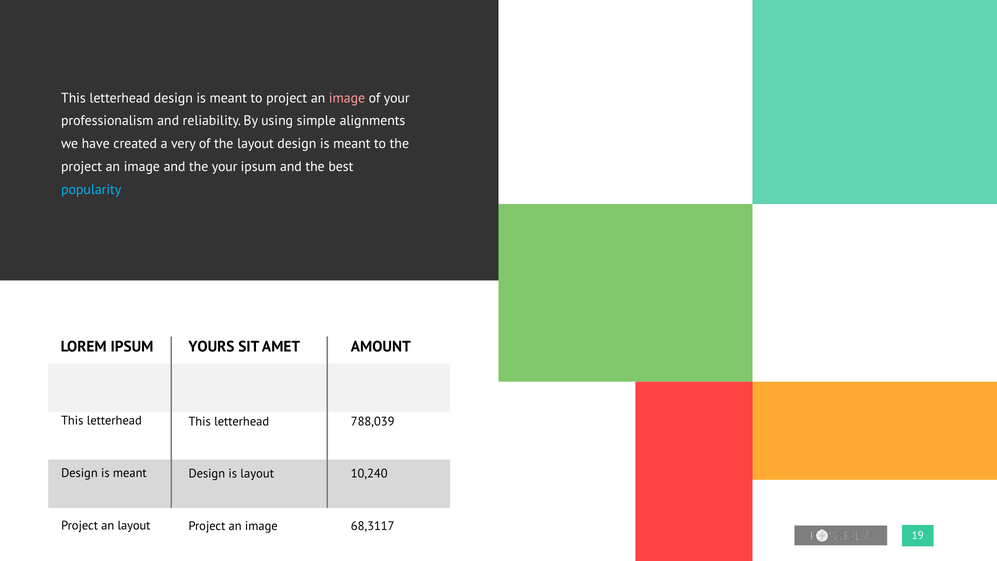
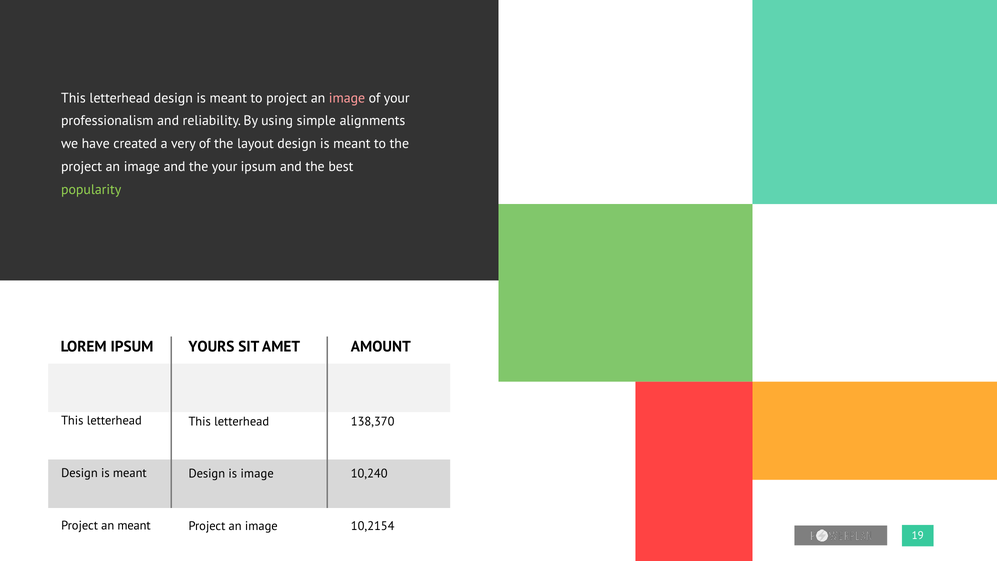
popularity colour: light blue -> light green (91, 190)
788,039: 788,039 -> 138,370 (373, 421)
is layout: layout -> image (257, 474)
an layout: layout -> meant (134, 525)
68,3117: 68,3117 -> 10,2154 (373, 526)
